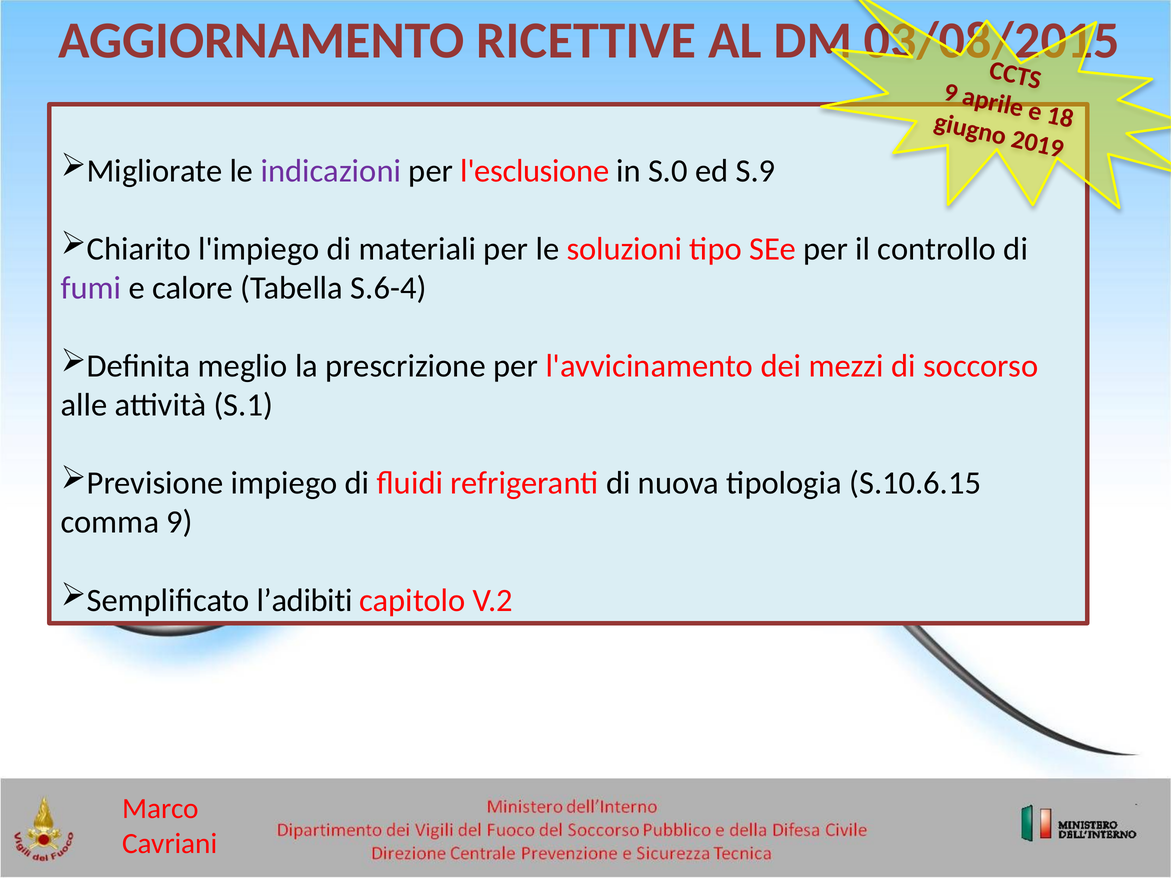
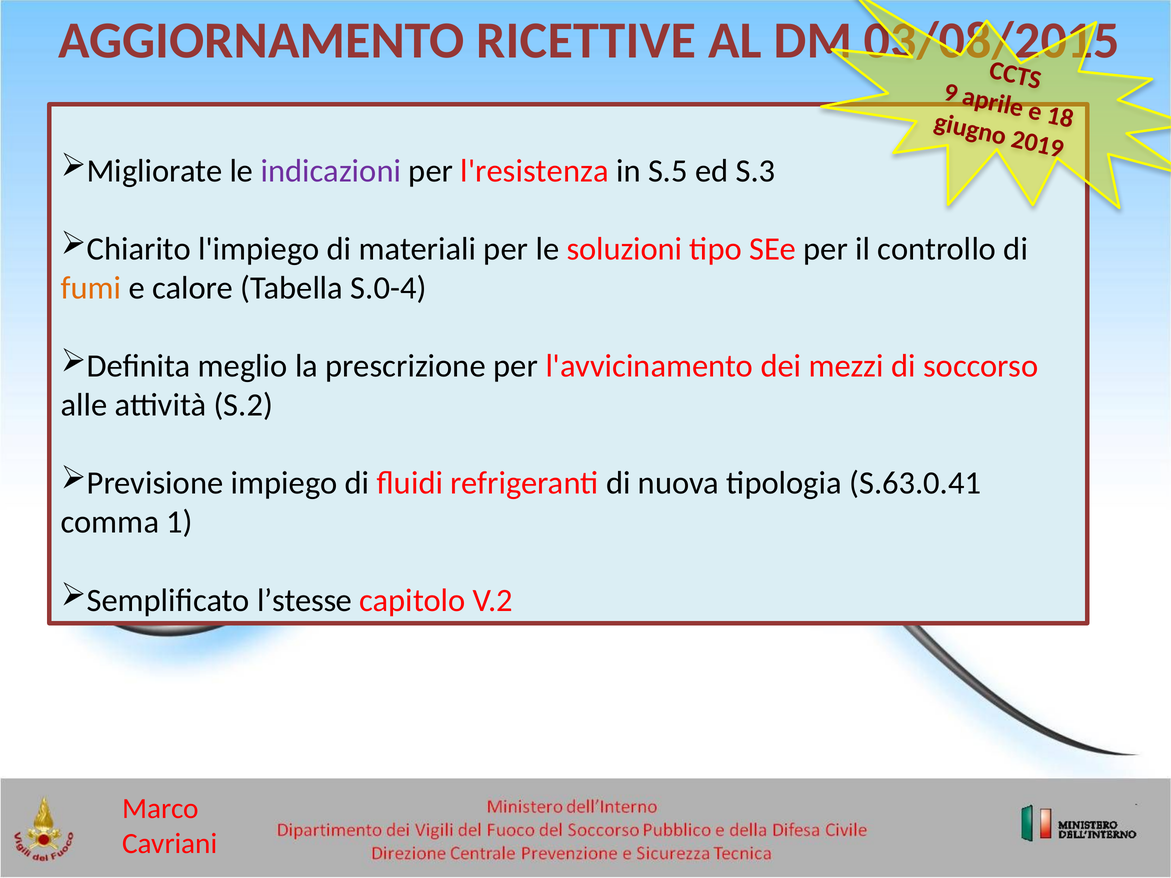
l'esclusione: l'esclusione -> l'resistenza (535, 171)
S.0: S.0 -> S.5 (668, 171)
S.9: S.9 -> S.3 (756, 171)
fumi colour: purple -> orange (91, 288)
S.6-4: S.6-4 -> S.0-4 (388, 288)
S.1: S.1 -> S.2 (243, 405)
S.10.6.15: S.10.6.15 -> S.63.0.41 (915, 483)
comma 9: 9 -> 1 (180, 522)
l’adibiti: l’adibiti -> l’stesse (305, 600)
